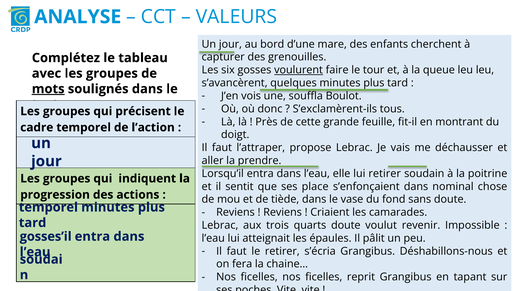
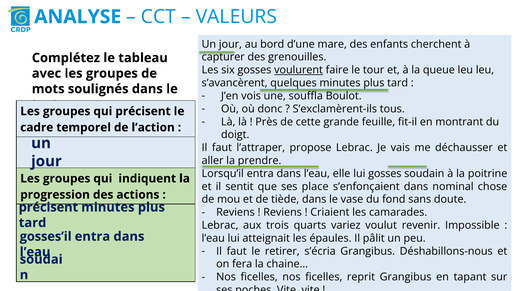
mots underline: present -> none (48, 89)
lui retirer: retirer -> gosses (385, 173)
temporel: temporel -> précisent (48, 207)
quarts doute: doute -> variez (346, 225)
